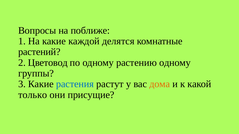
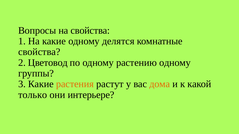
на поближе: поближе -> свойства (90, 31)
какие каждой: каждой -> одному (84, 41)
растений: растений -> свойства (39, 52)
растения colour: blue -> orange (75, 84)
присущие: присущие -> интерьере (91, 95)
